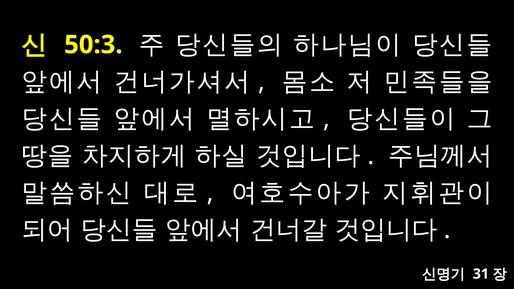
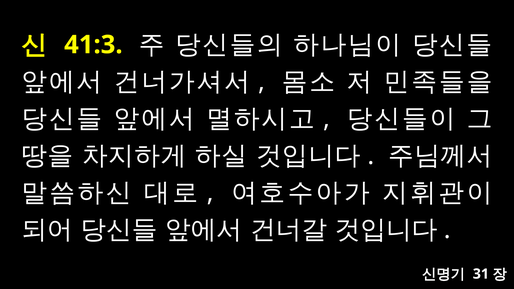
50:3: 50:3 -> 41:3 (93, 45)
